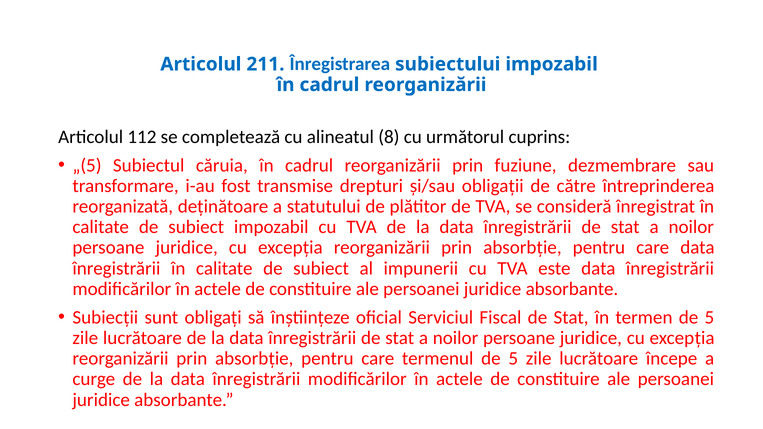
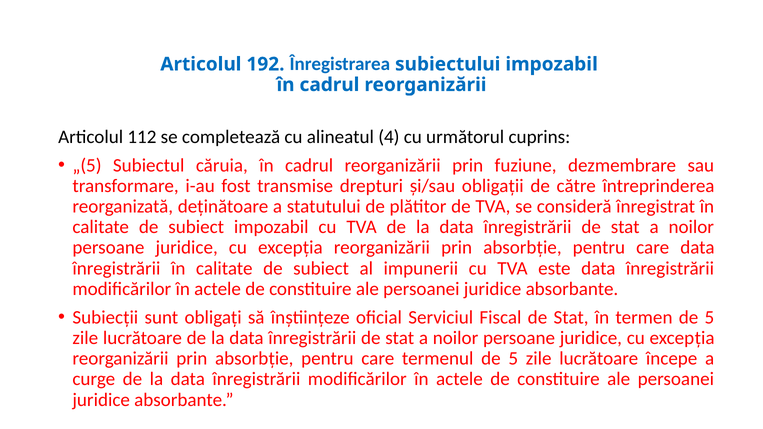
211: 211 -> 192 (265, 64)
8: 8 -> 4 (389, 137)
